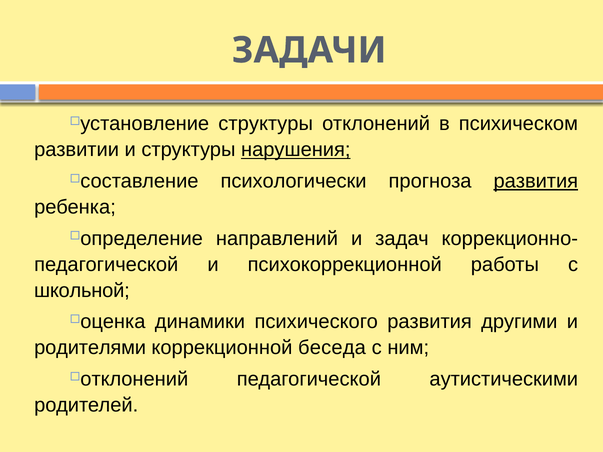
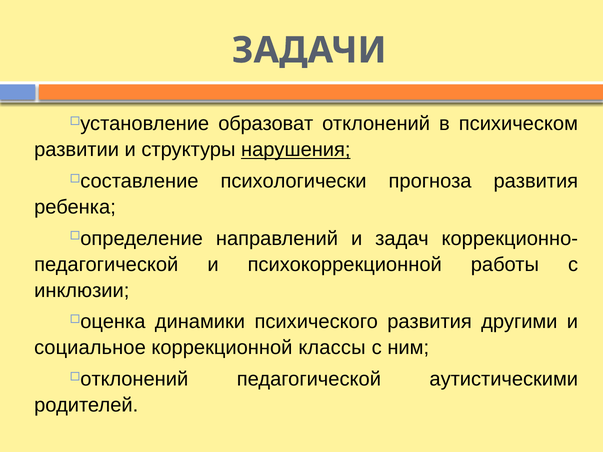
установление структуры: структуры -> образоват (266, 124)
развития underline: present -> none (536, 181)
школьной: школьной -> инклюзии (82, 291)
родителями: родителями -> социальное (90, 348)
беседа: беседа -> классы (332, 348)
